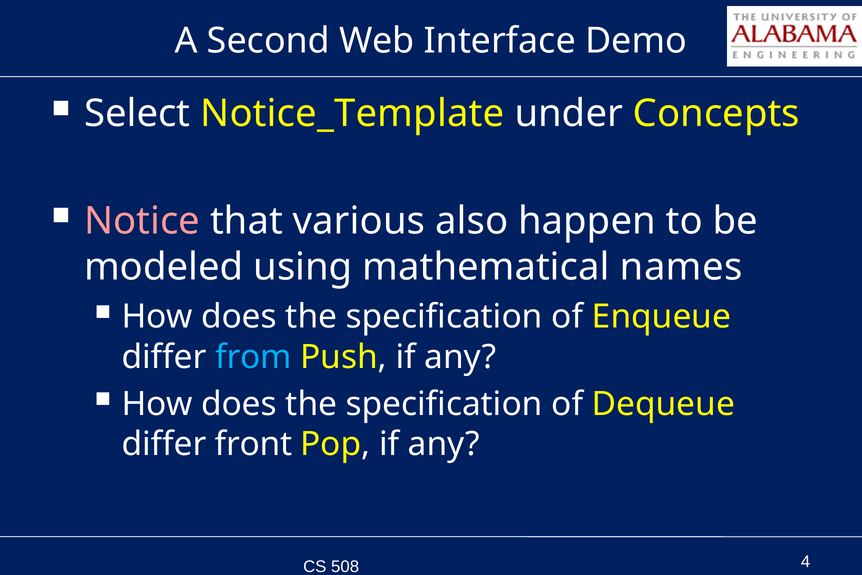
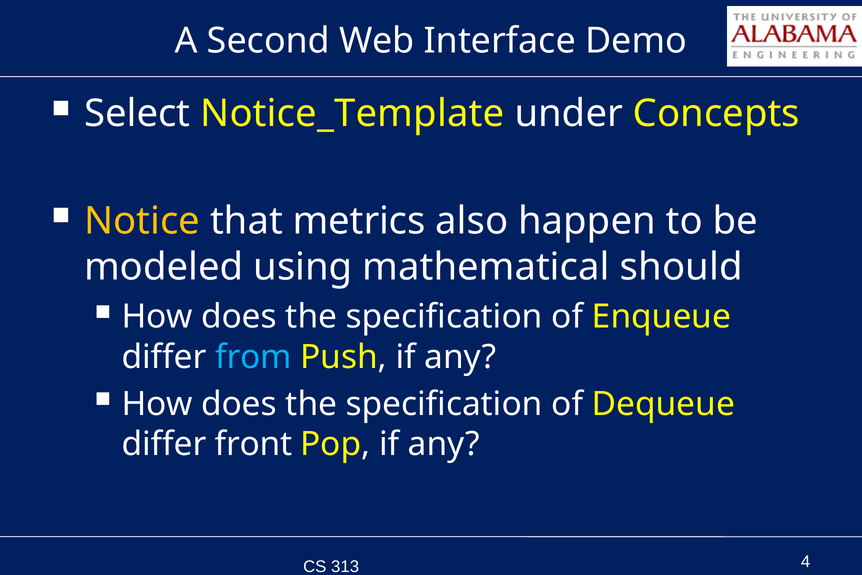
Notice colour: pink -> yellow (142, 221)
various: various -> metrics (359, 221)
names: names -> should (681, 267)
508: 508 -> 313 (345, 566)
